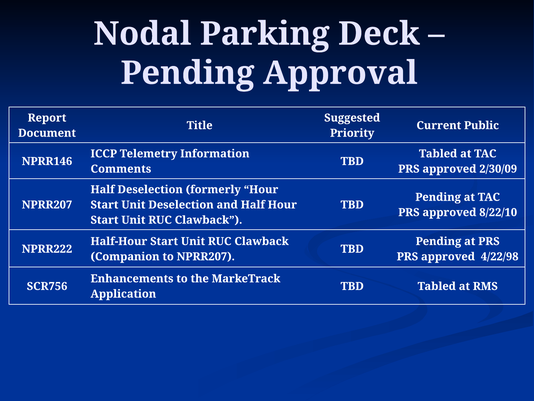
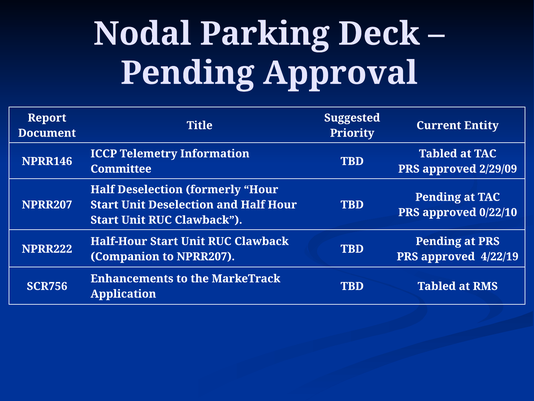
Public: Public -> Entity (481, 125)
Comments: Comments -> Committee (121, 169)
2/30/09: 2/30/09 -> 2/29/09 (498, 169)
8/22/10: 8/22/10 -> 0/22/10 (498, 212)
4/22/98: 4/22/98 -> 4/22/19 (500, 256)
